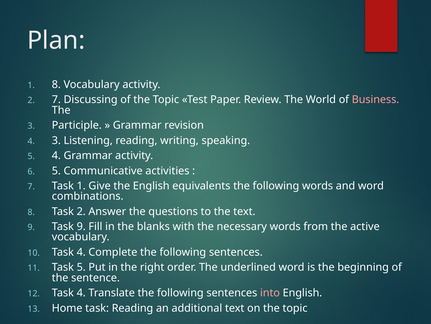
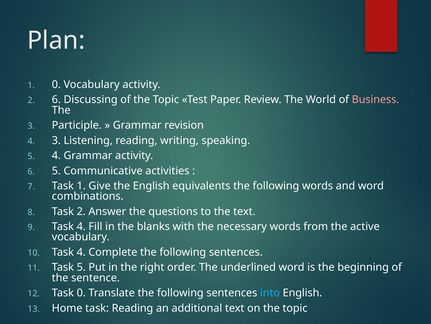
1 8: 8 -> 0 (56, 84)
2 7: 7 -> 6 (56, 100)
9: 9 -> 4 (81, 226)
4: 4 -> 0 (81, 292)
into colour: pink -> light blue (270, 292)
